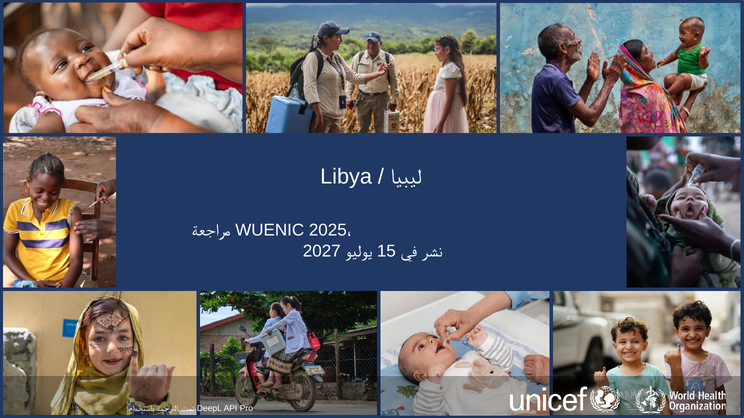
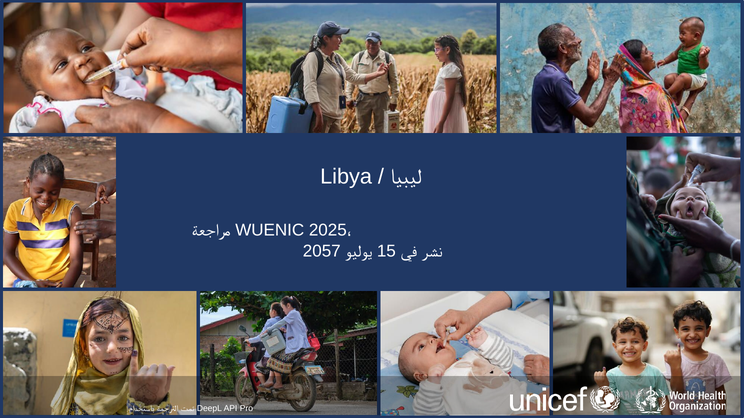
2027: 2027 -> 2057 (322, 251)
